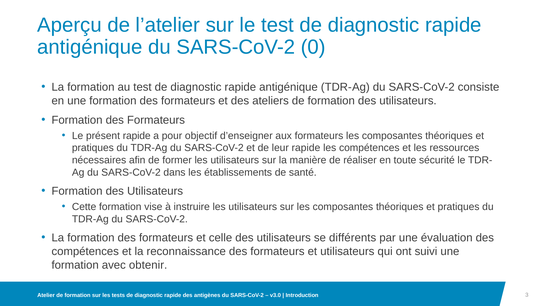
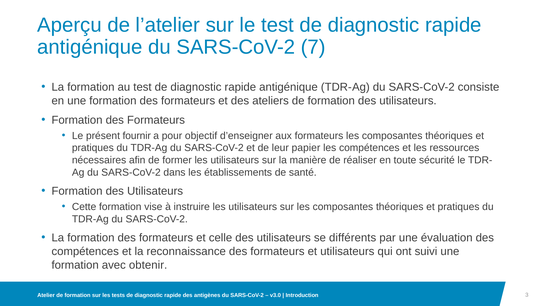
0: 0 -> 7 (313, 47)
présent rapide: rapide -> fournir (137, 135)
leur rapide: rapide -> papier (306, 148)
